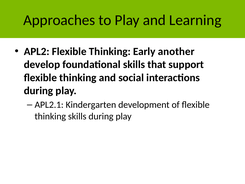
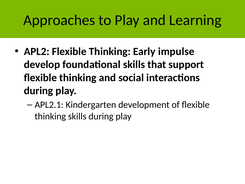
another: another -> impulse (176, 51)
